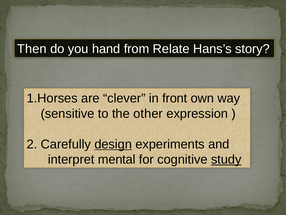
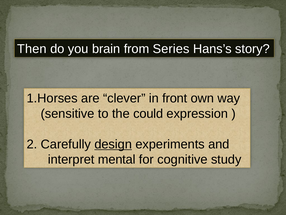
hand: hand -> brain (106, 49)
Relate: Relate -> Series (171, 49)
other: other -> could (148, 113)
study underline: present -> none (226, 159)
